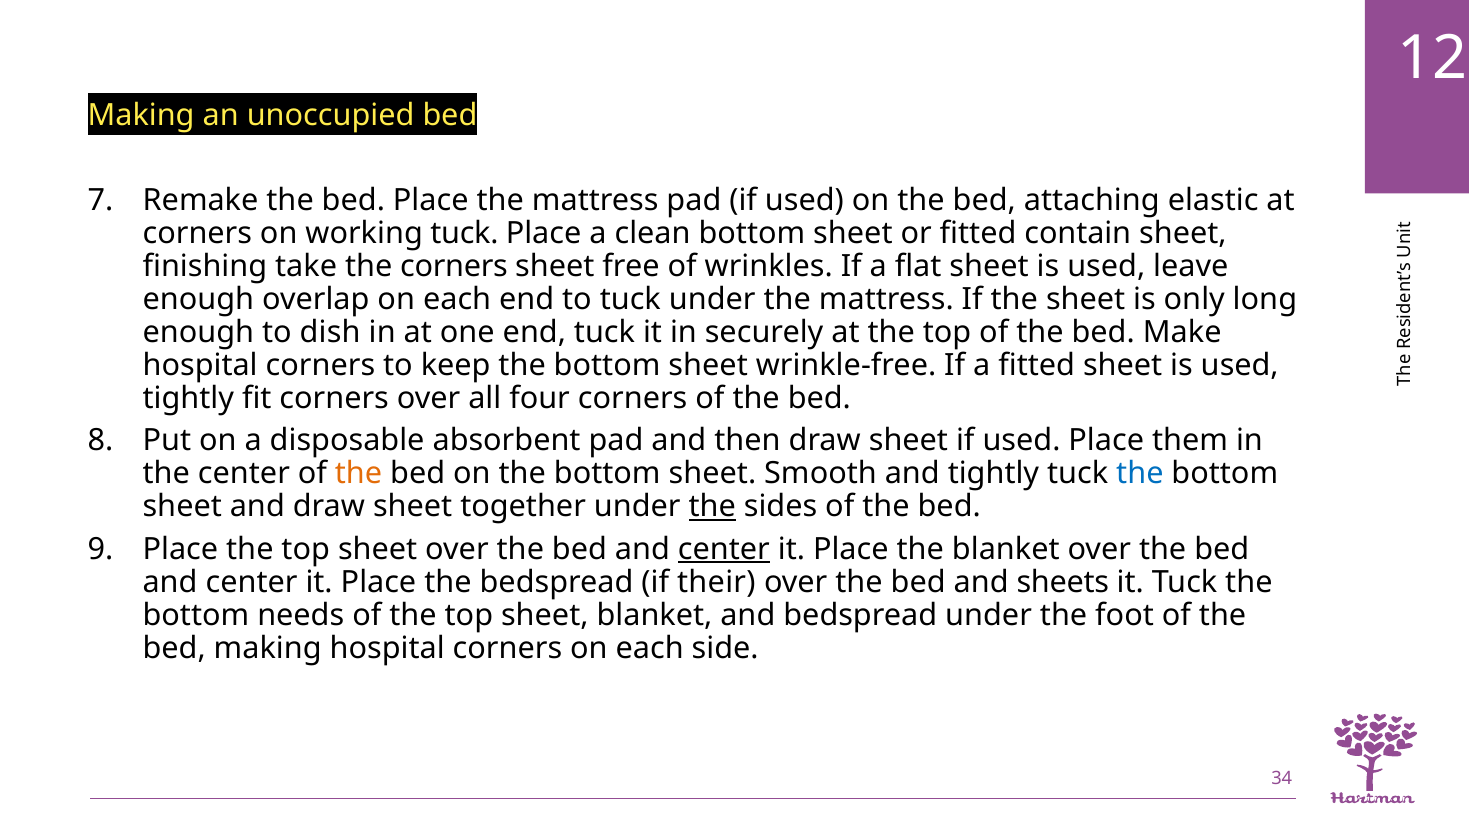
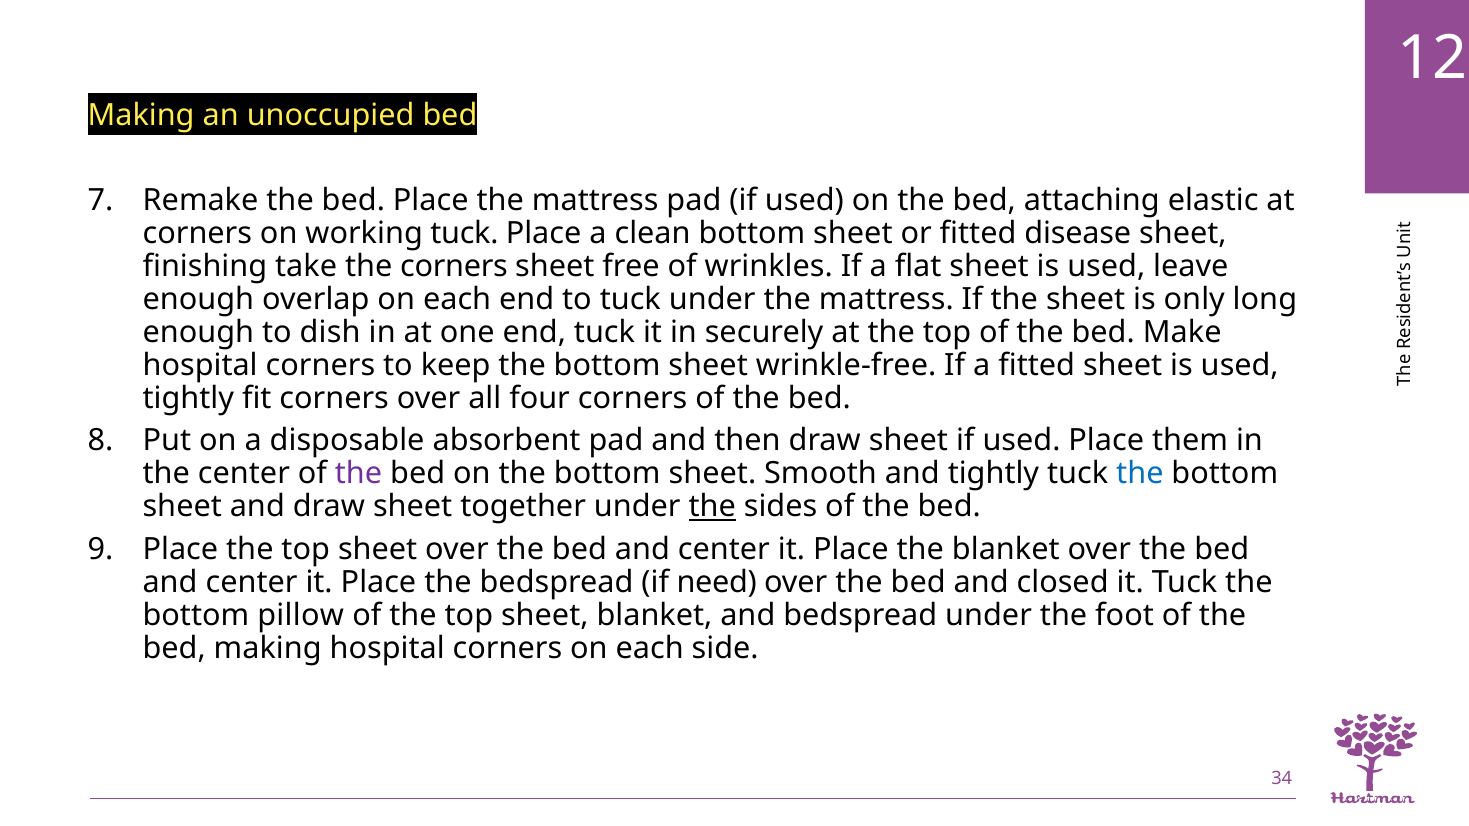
contain: contain -> disease (1078, 233)
the colour: orange -> purple (359, 474)
center underline: present -> none (724, 549)
their: their -> need (717, 582)
sheets: sheets -> closed (1063, 582)
needs: needs -> pillow (301, 615)
